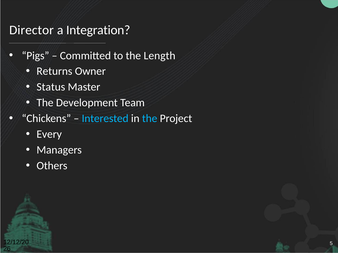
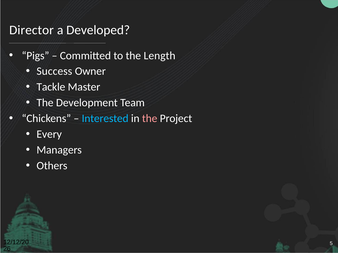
Integration: Integration -> Developed (98, 30)
Returns: Returns -> Success (54, 71)
Status: Status -> Tackle (51, 87)
the colour: light blue -> pink (150, 119)
